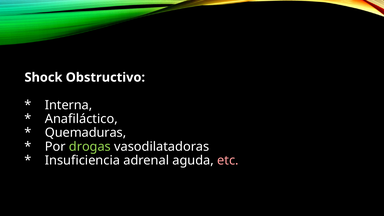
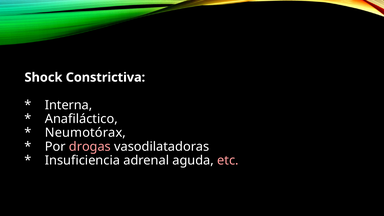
Obstructivo: Obstructivo -> Constrictiva (105, 77)
Quemaduras: Quemaduras -> Neumotórax (85, 133)
drogas colour: light green -> pink (90, 147)
